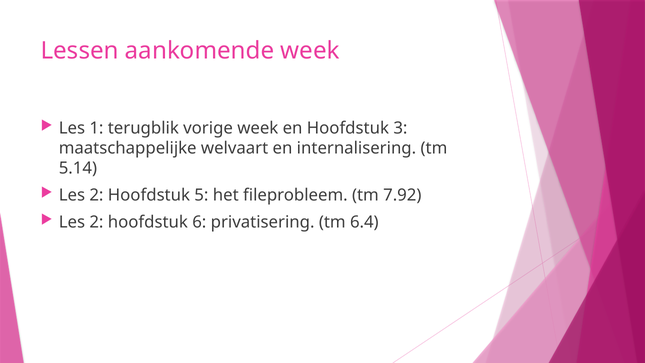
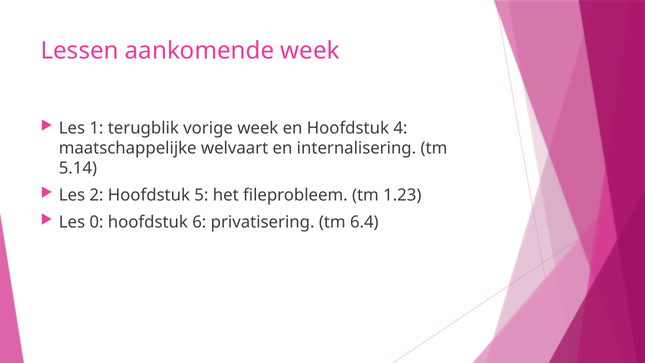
3: 3 -> 4 (400, 128)
7.92: 7.92 -> 1.23 (402, 195)
2: 2 -> 0 (96, 222)
